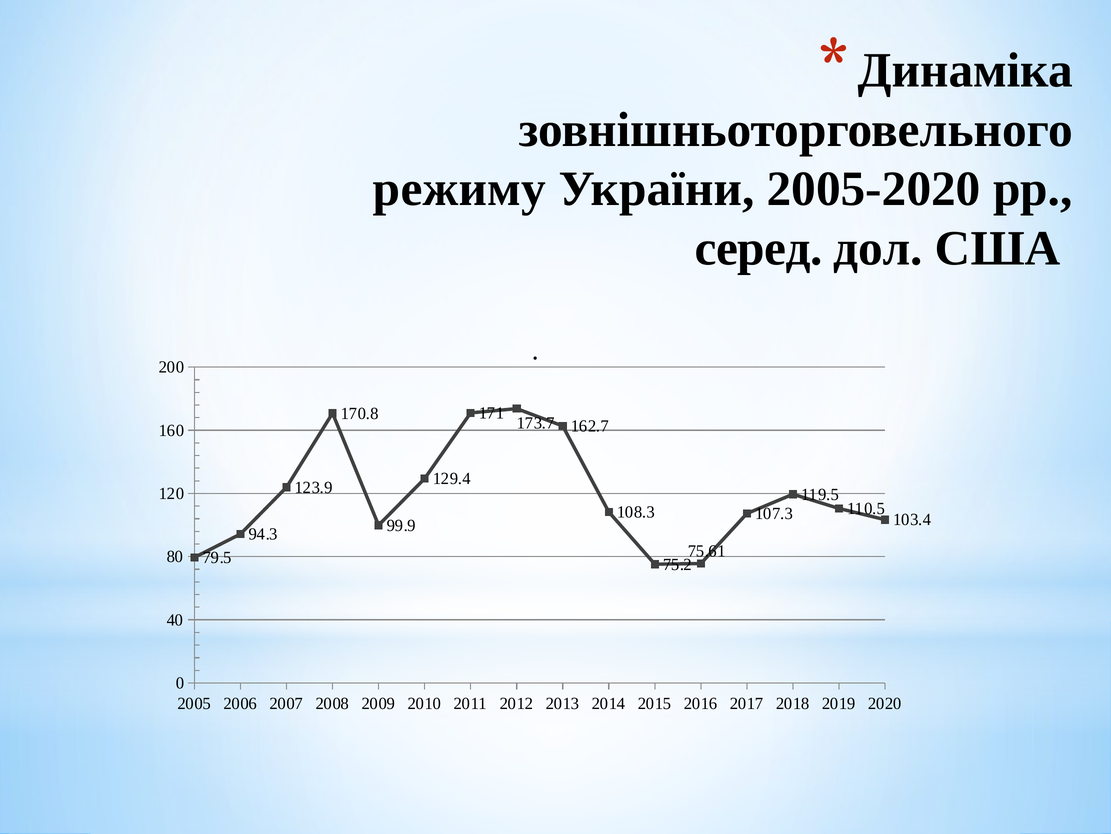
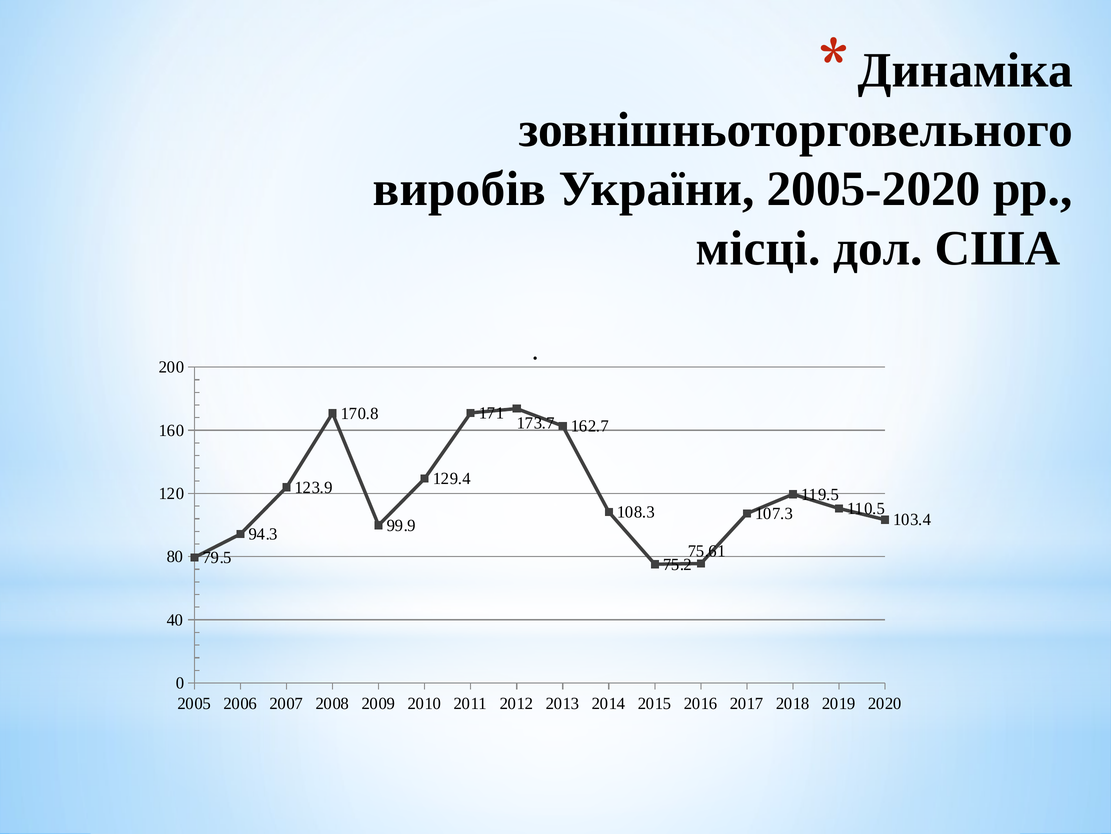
режиму: режиму -> виробів (459, 189)
серед: серед -> місці (758, 248)
